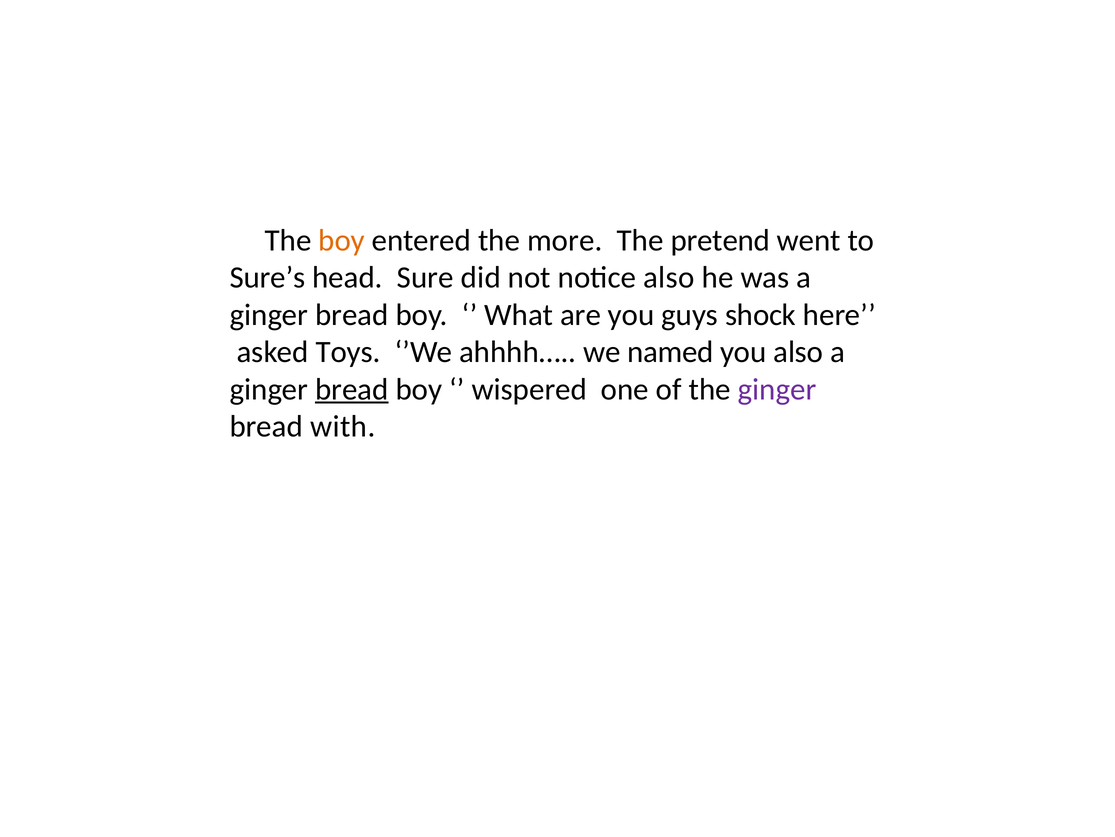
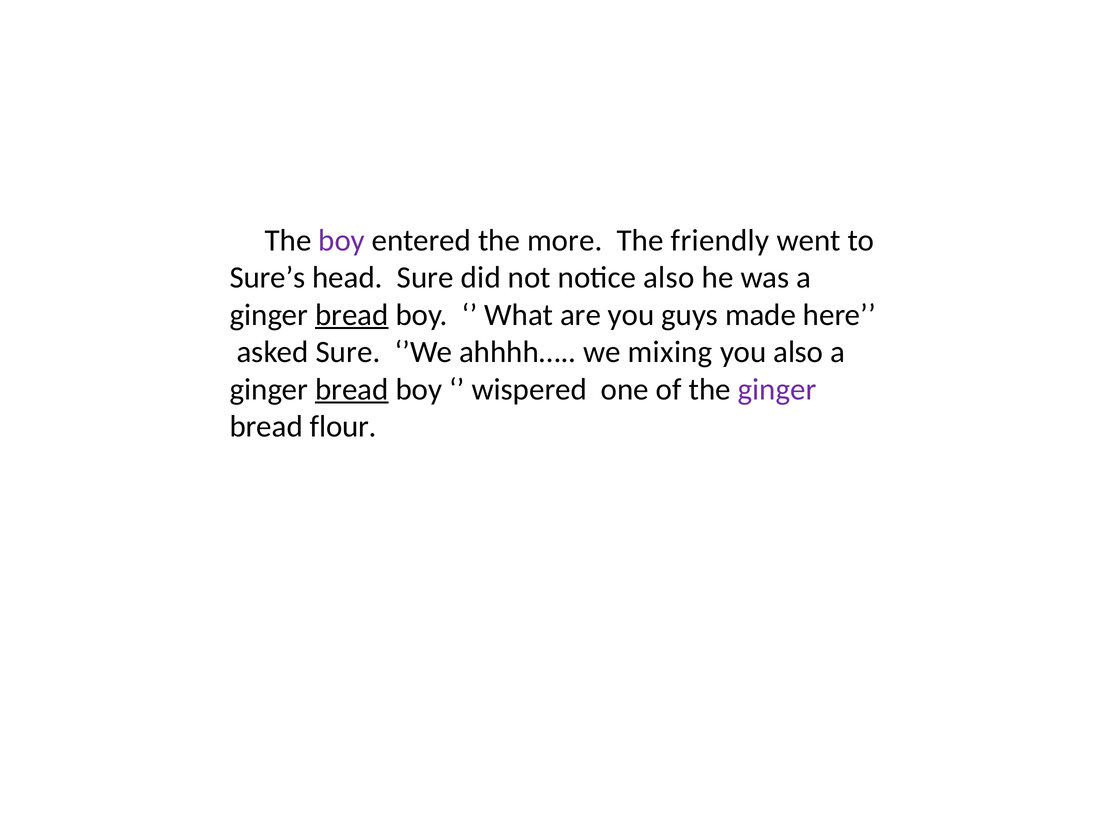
boy colour: orange -> purple (342, 240)
pretend: pretend -> friendly (720, 240)
bread underline: none -> present (352, 315)
shock: shock -> made (761, 315)
asked Toys: Toys -> Sure (348, 352)
named: named -> mixing (670, 352)
with: with -> flour (343, 426)
